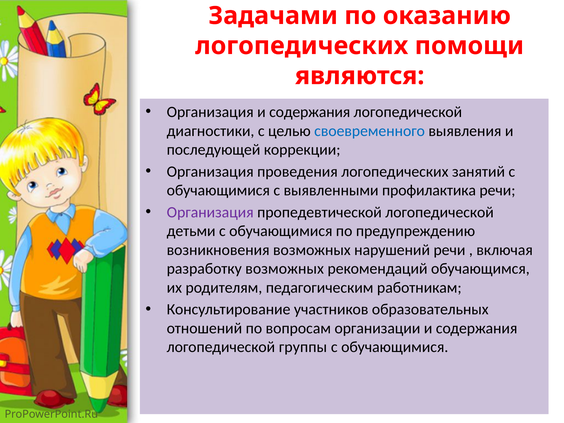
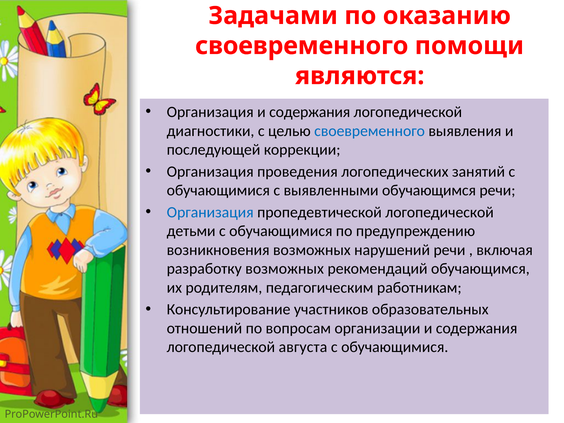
логопедических: логопедических -> своевременного (302, 46)
выявленными профилактика: профилактика -> обучающимся (429, 190)
Организация colour: purple -> blue (210, 212)
группы: группы -> августа (303, 347)
